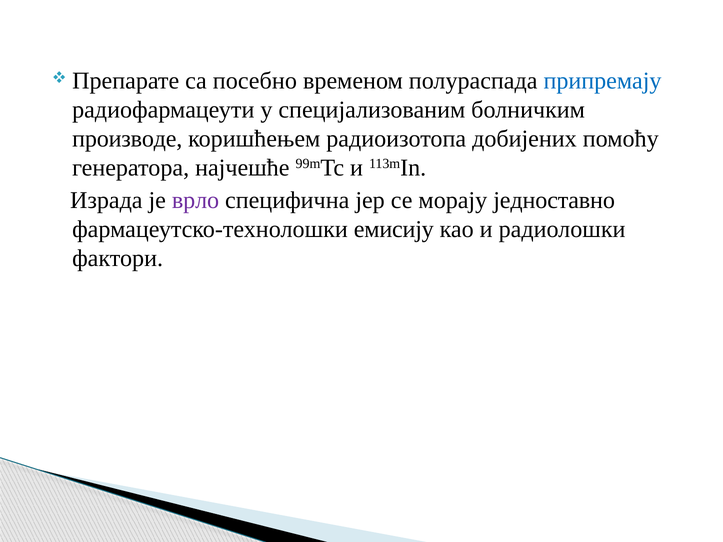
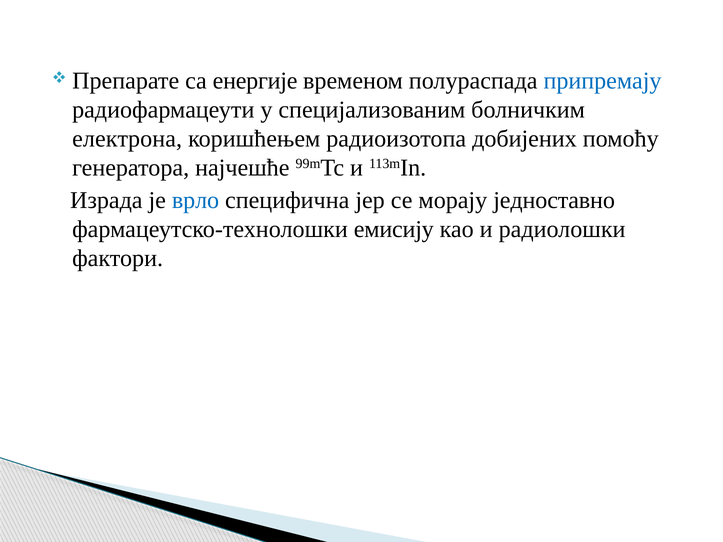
посебно: посебно -> енергије (255, 81)
производе: производе -> електрона (127, 139)
врло colour: purple -> blue (196, 201)
